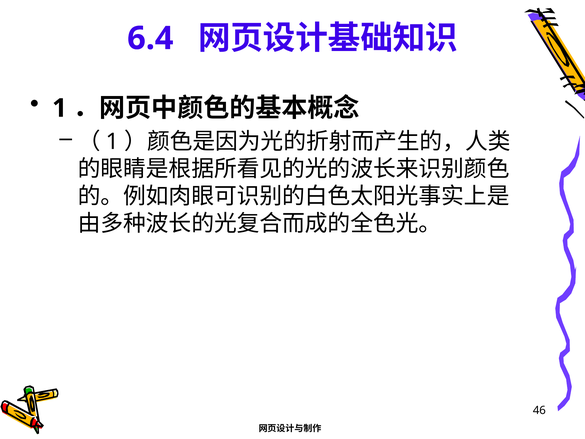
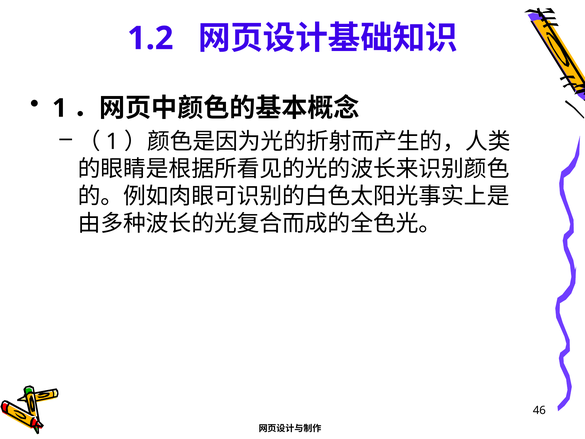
6.4: 6.4 -> 1.2 (150, 38)
